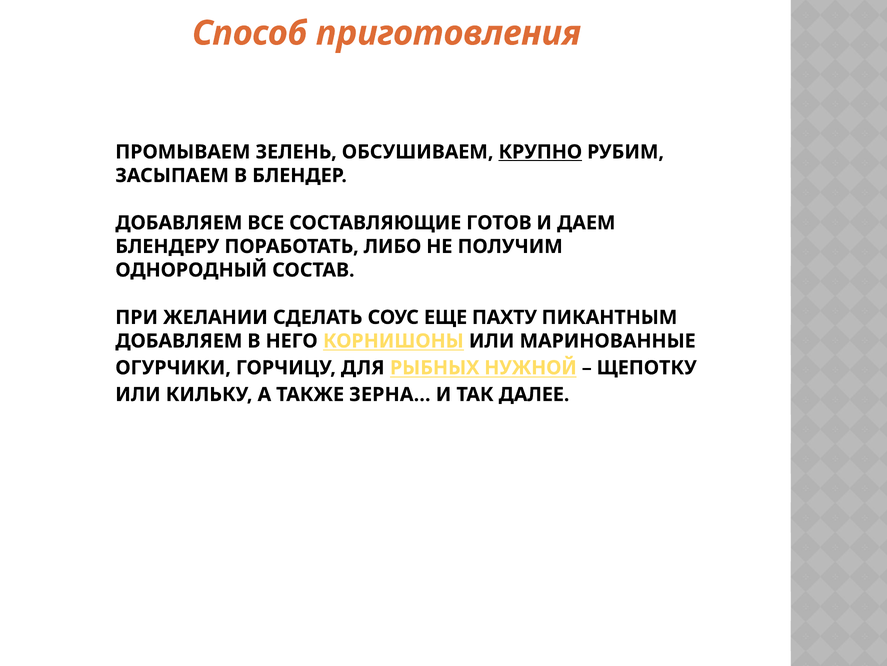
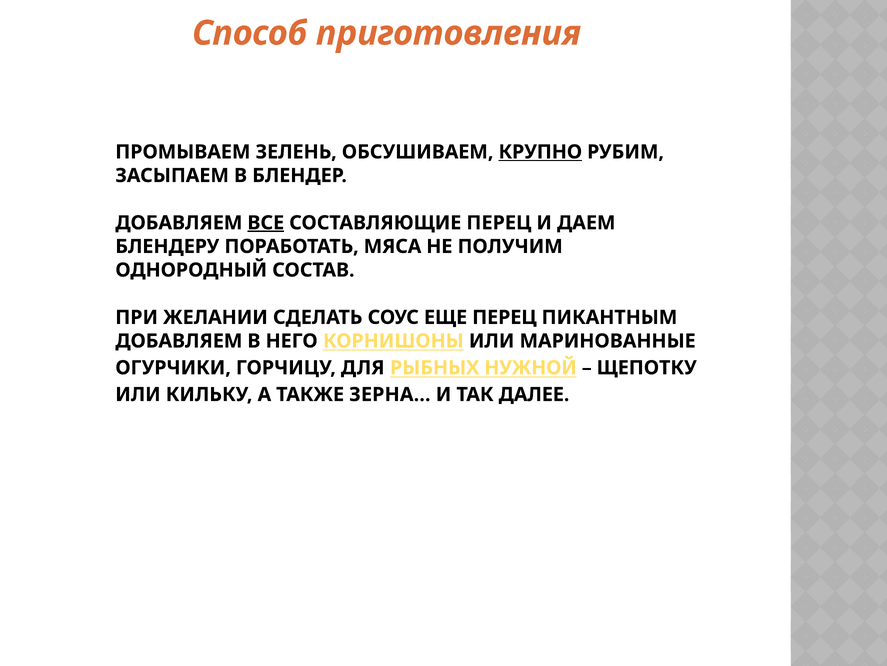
ВСЕ underline: none -> present (266, 223)
СОСТАВЛЯЮЩИЕ ГОТОВ: ГОТОВ -> ПЕРЕЦ (499, 223)
ЛИБО: ЛИБО -> МЯСА (393, 246)
ЕЩЕ ПАХТУ: ПАХТУ -> ПЕРЕЦ (504, 317)
